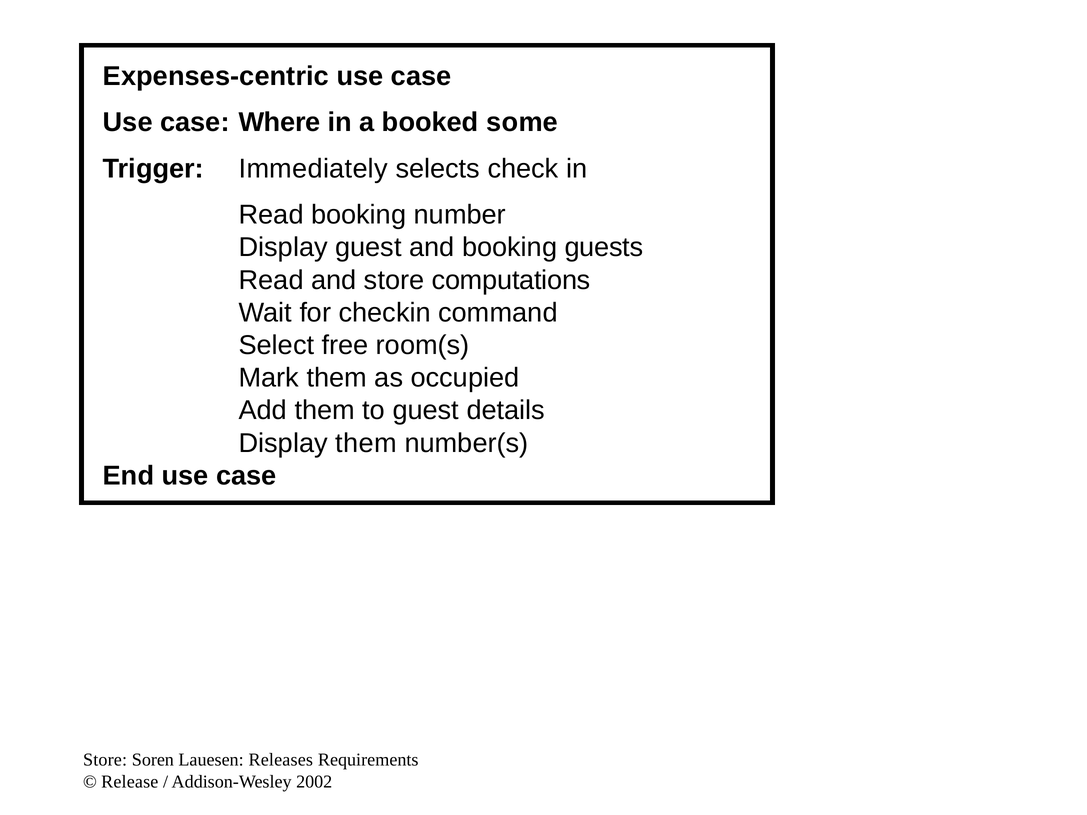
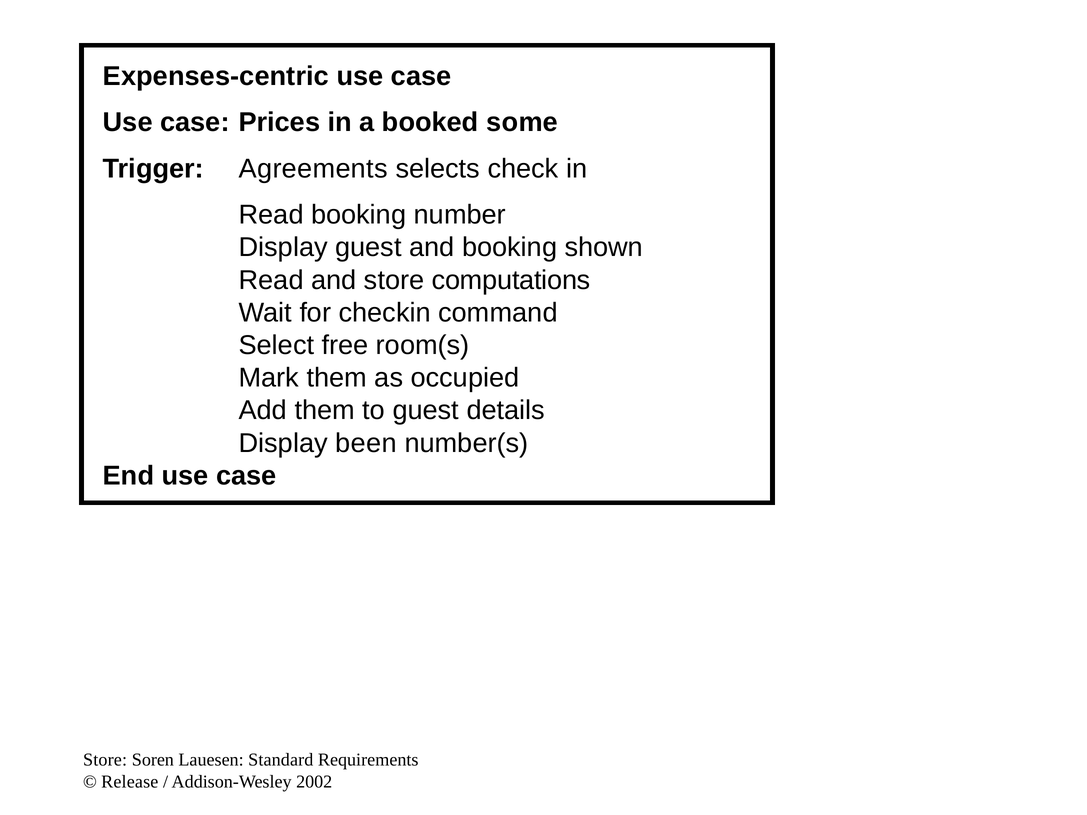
Where: Where -> Prices (279, 122)
Immediately: Immediately -> Agreements (313, 169)
guests: guests -> shown (604, 248)
Display them: them -> been (366, 443)
Releases: Releases -> Standard (281, 760)
